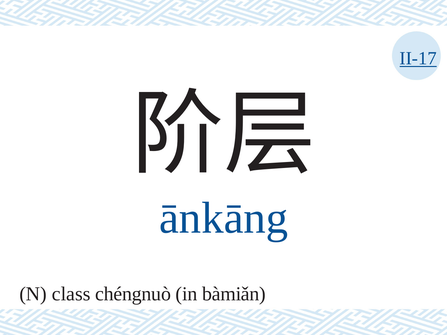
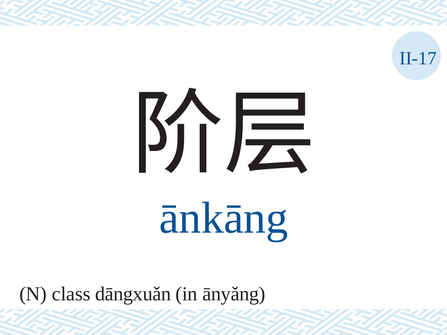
II-17 underline: present -> none (418, 59)
chéngnuò: chéngnuò -> dāngxuǎn (133, 294)
bàmiǎn: bàmiǎn -> ānyǎng (234, 294)
